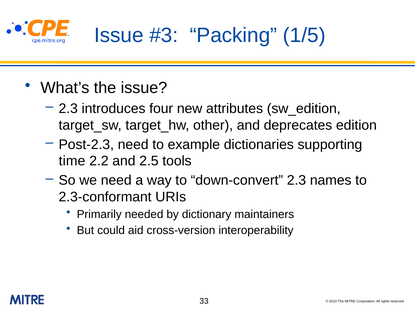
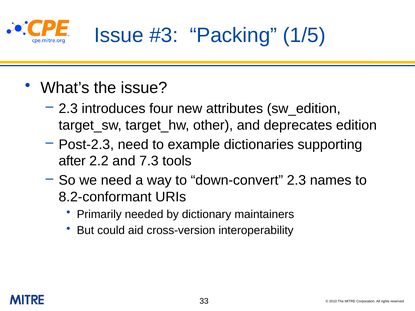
time: time -> after (72, 161)
2.5: 2.5 -> 7.3 (149, 161)
2.3-conformant: 2.3-conformant -> 8.2-conformant (105, 197)
